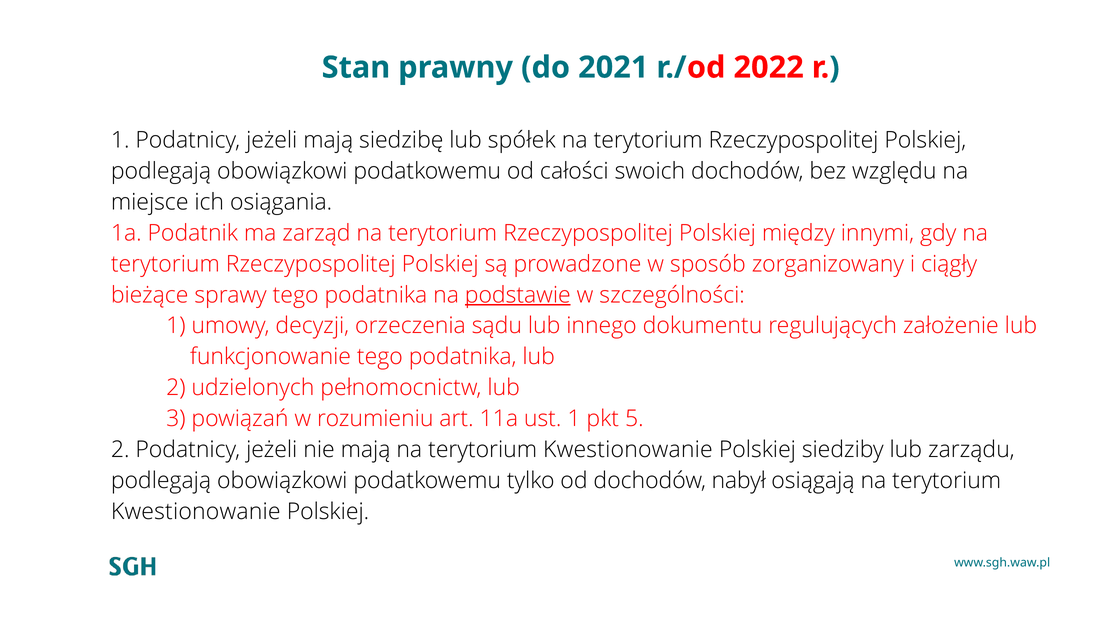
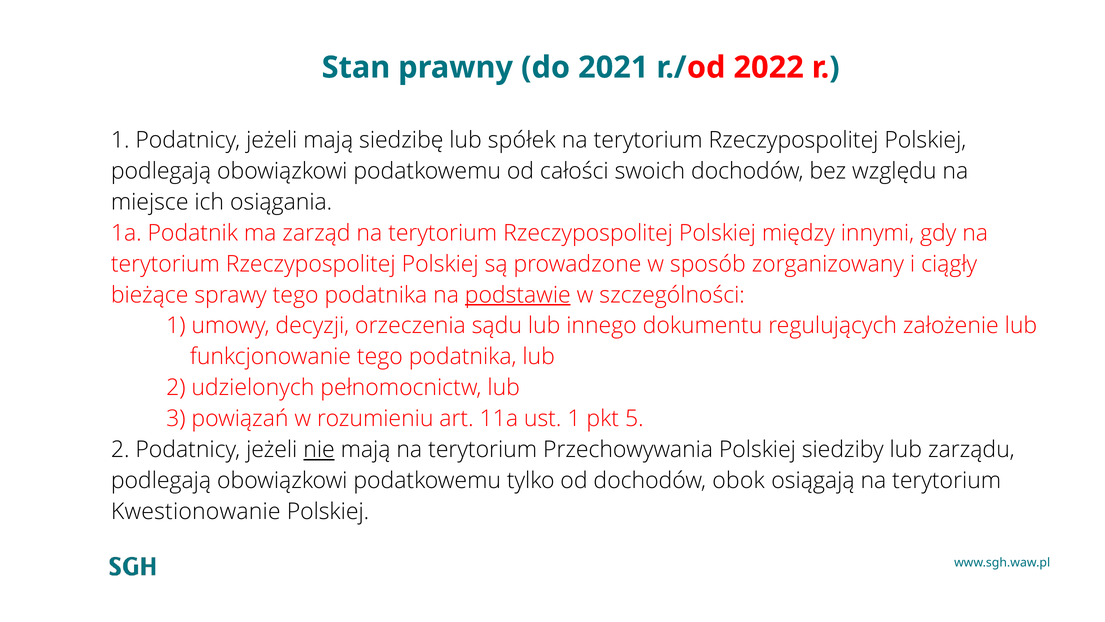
nie underline: none -> present (319, 449)
mają na terytorium Kwestionowanie: Kwestionowanie -> Przechowywania (628, 449)
nabył: nabył -> obok (739, 480)
